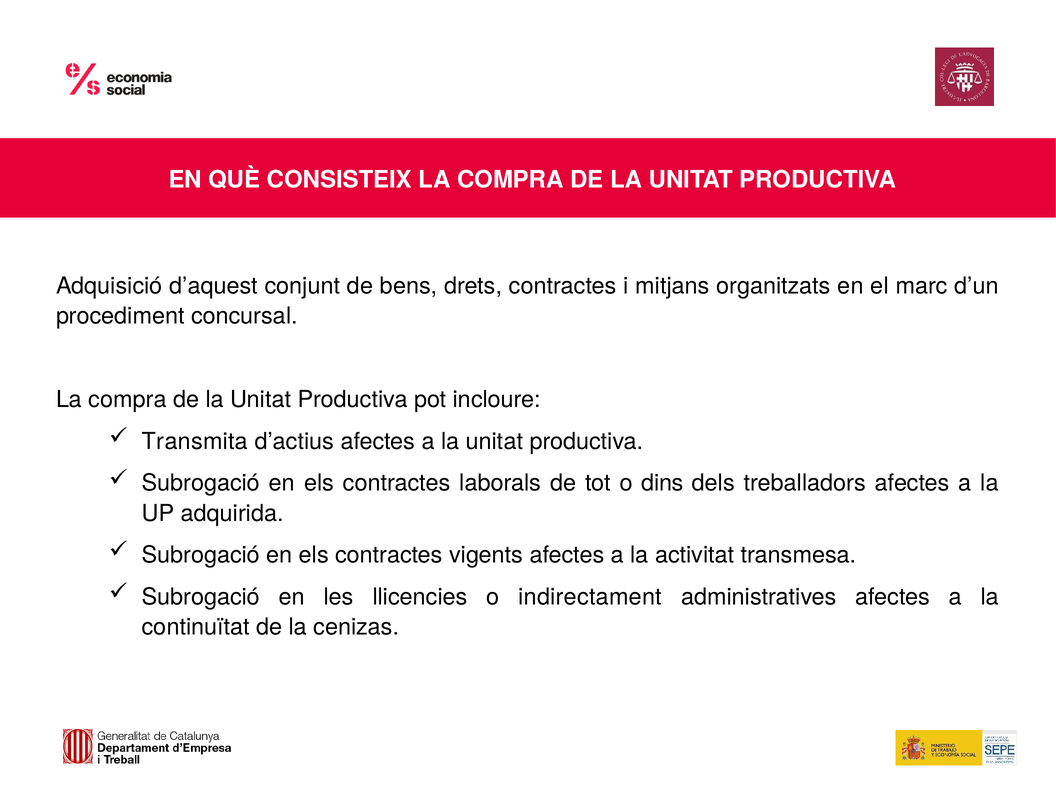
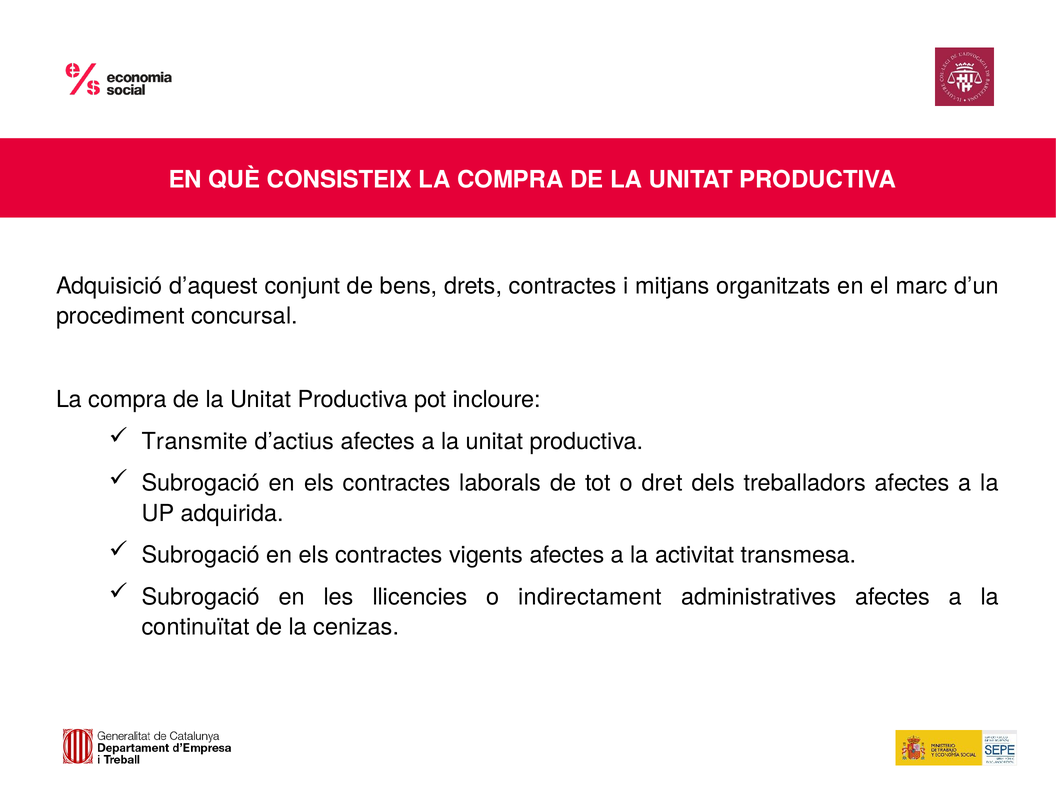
Transmita: Transmita -> Transmite (195, 441)
dins: dins -> dret (662, 483)
